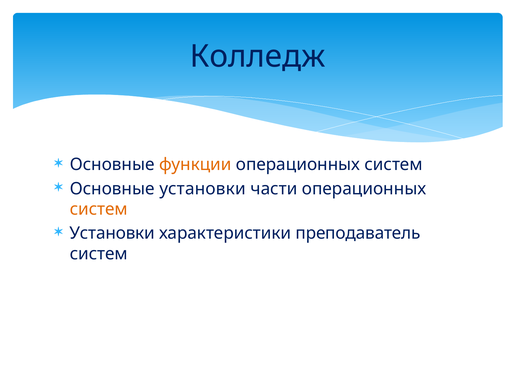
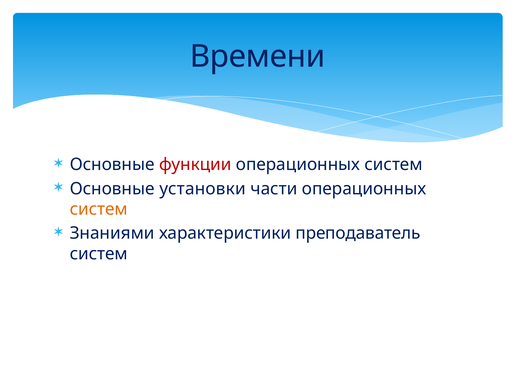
Колледж: Колледж -> Времени (258, 57)
функции colour: orange -> red (195, 165)
Установки: Установки -> Знаниями (112, 233)
